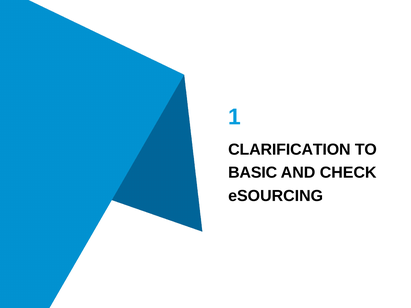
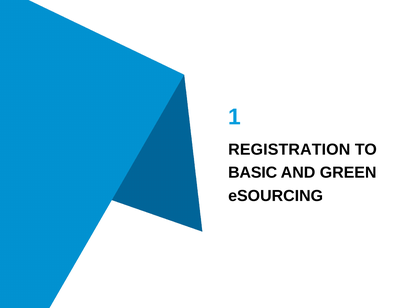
CLARIFICATION: CLARIFICATION -> REGISTRATION (289, 150)
CHECK: CHECK -> GREEN (348, 173)
